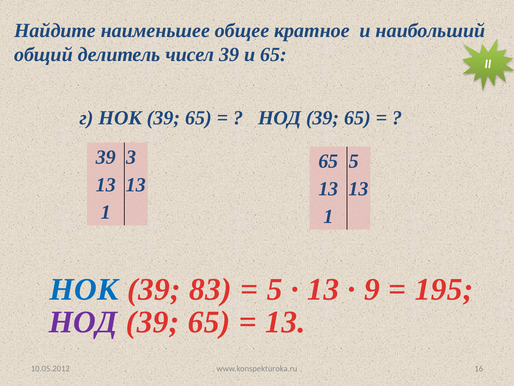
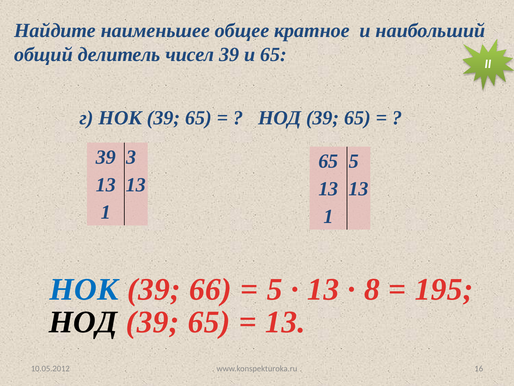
83: 83 -> 66 (210, 289)
9: 9 -> 8 (372, 289)
НОД colour: purple -> black (83, 322)
